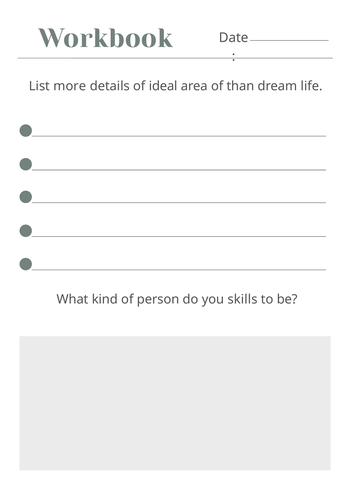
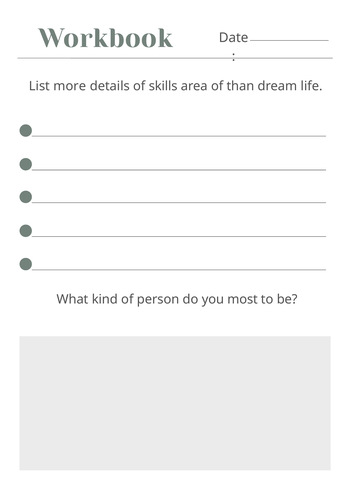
ideal: ideal -> skills (163, 86)
skills: skills -> most (243, 299)
